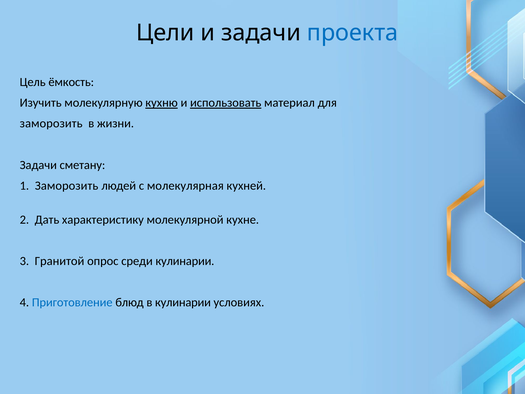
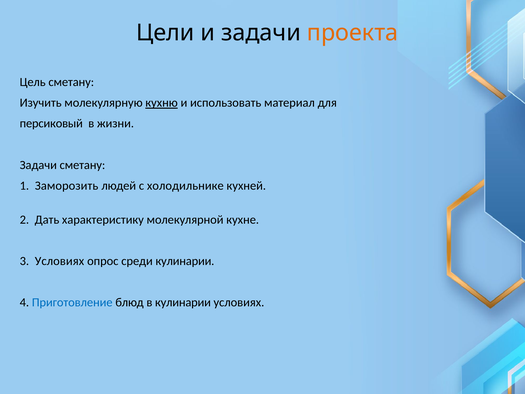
проекта colour: blue -> orange (353, 33)
Цель ёмкость: ёмкость -> сметану (71, 82)
использовать underline: present -> none (226, 103)
заморозить: заморозить -> персиковый (51, 123)
молекулярная: молекулярная -> холодильнике (185, 186)
3 Гранитой: Гранитой -> Условиях (59, 261)
